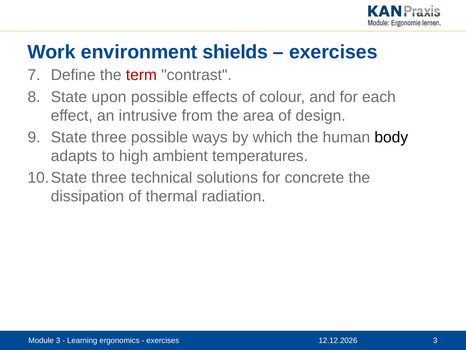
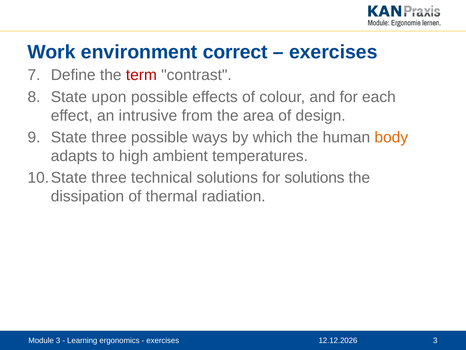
shields: shields -> correct (235, 52)
body colour: black -> orange (391, 137)
for concrete: concrete -> solutions (314, 178)
